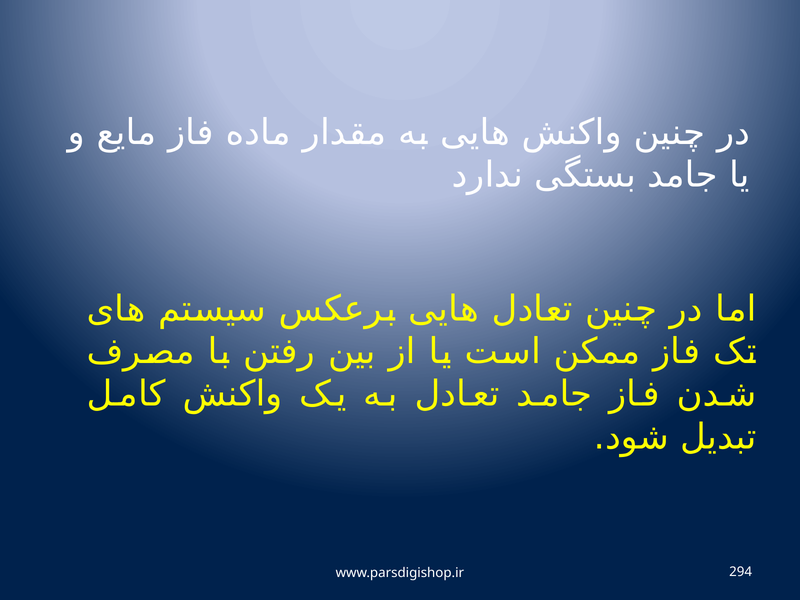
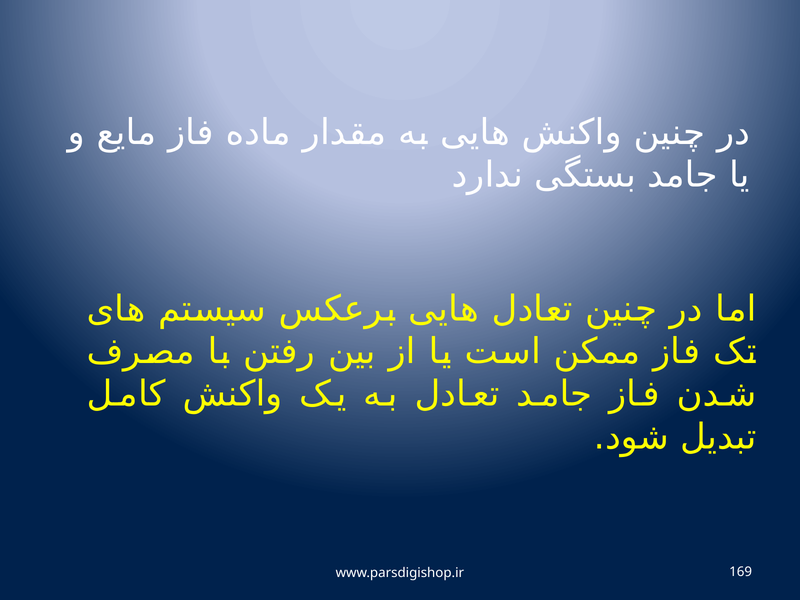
294: 294 -> 169 (741, 572)
